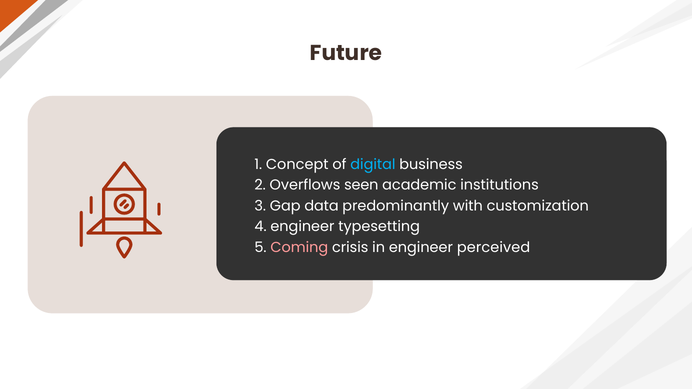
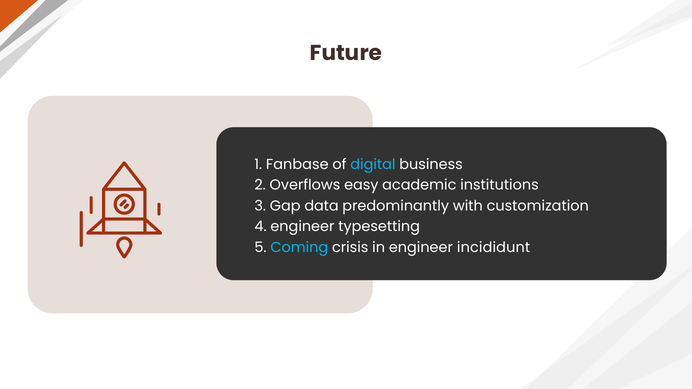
Concept: Concept -> Fanbase (297, 164)
seen: seen -> easy (361, 185)
Coming colour: pink -> light blue (299, 247)
perceived: perceived -> incididunt (494, 247)
